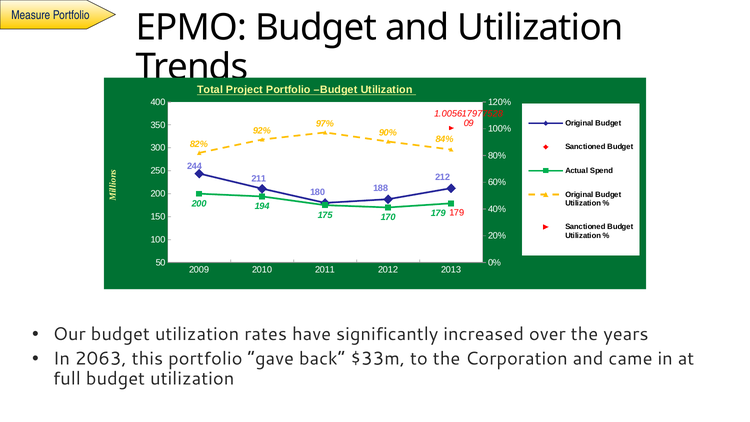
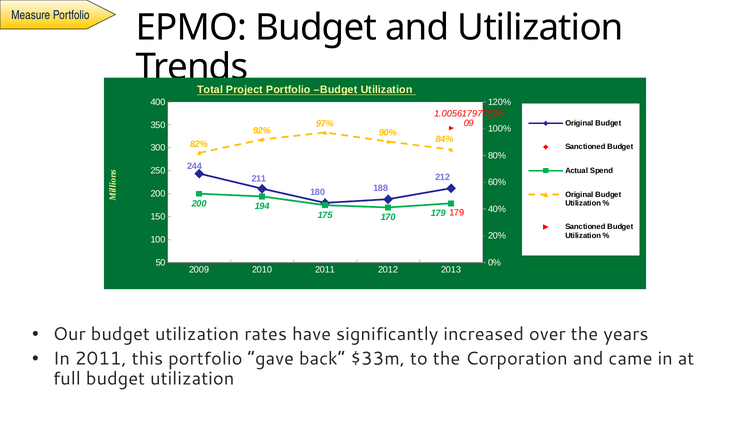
In 2063: 2063 -> 2011 (101, 359)
